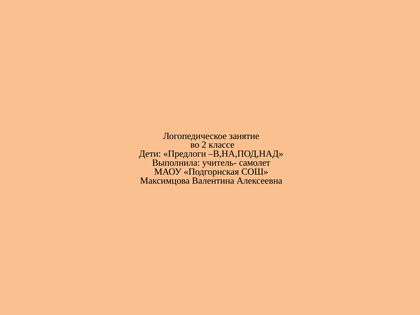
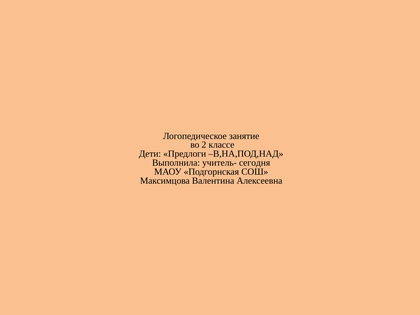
самолет: самолет -> сегодня (255, 163)
